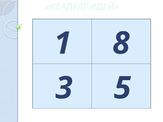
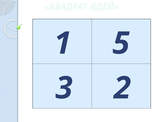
8: 8 -> 5 (121, 43)
5: 5 -> 2 (122, 88)
